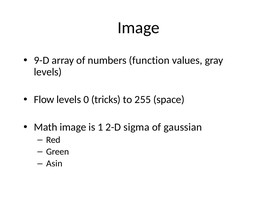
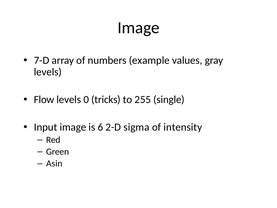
9-D: 9-D -> 7-D (42, 60)
function: function -> example (149, 60)
space: space -> single (169, 99)
Math: Math -> Input (46, 127)
1: 1 -> 6 (100, 127)
gaussian: gaussian -> intensity (183, 127)
